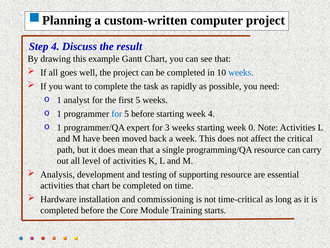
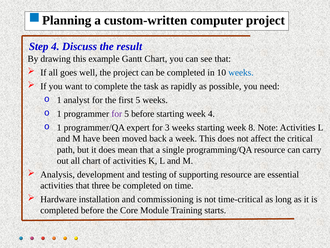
for colour: blue -> purple (117, 114)
0: 0 -> 8 (252, 127)
all level: level -> chart (91, 160)
that chart: chart -> three (101, 185)
